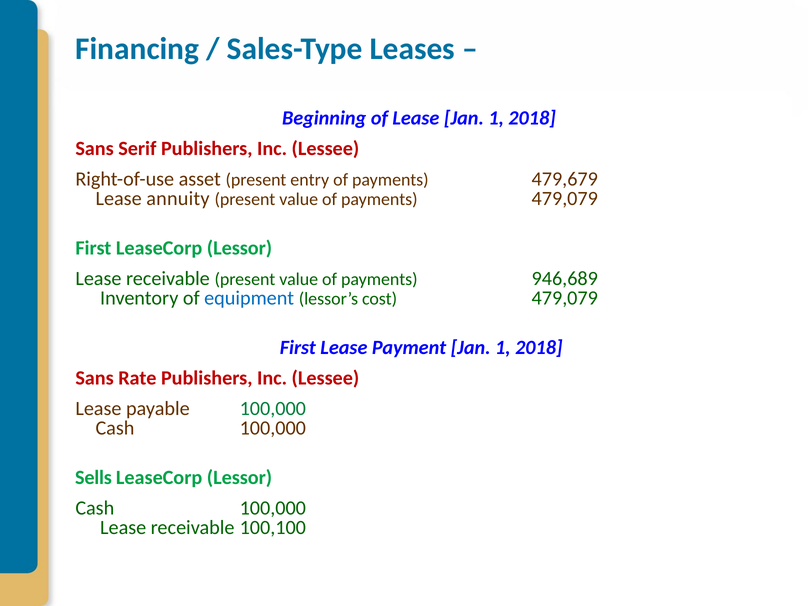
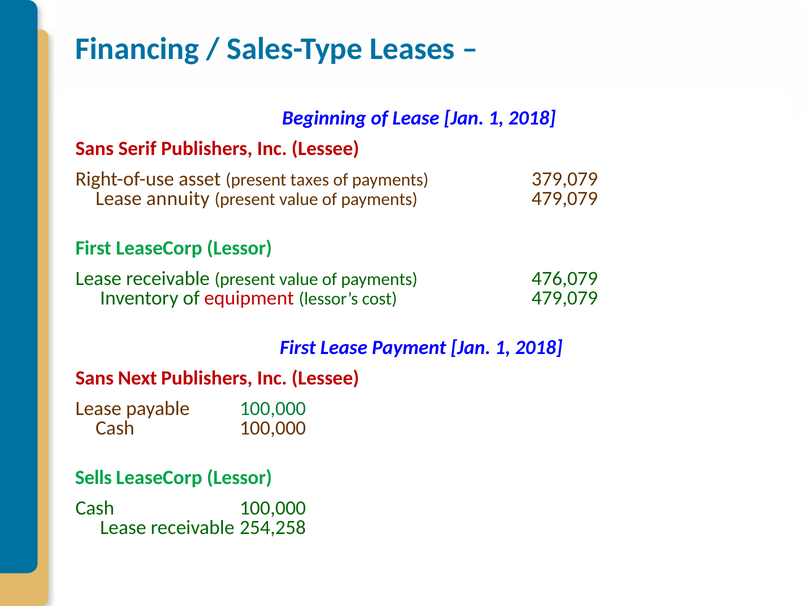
entry: entry -> taxes (310, 180)
479,679: 479,679 -> 379,079 (565, 179)
946,689: 946,689 -> 476,079 (565, 279)
equipment colour: blue -> red (249, 298)
Rate: Rate -> Next (137, 378)
100,100: 100,100 -> 254,258 (273, 528)
